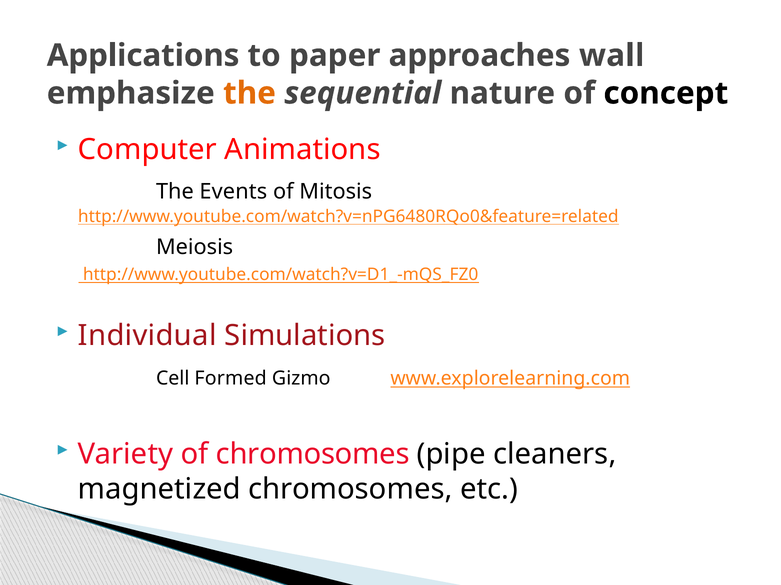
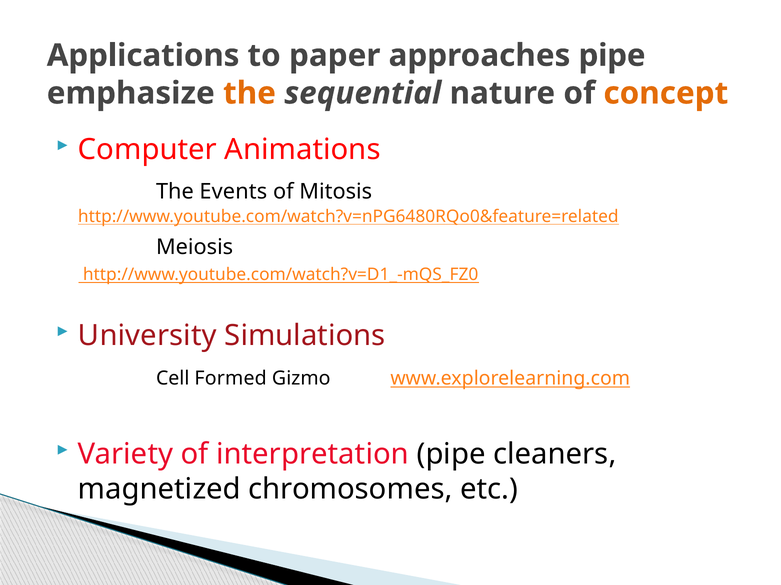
approaches wall: wall -> pipe (612, 56)
concept colour: black -> orange (666, 93)
Individual: Individual -> University (147, 336)
of chromosomes: chromosomes -> interpretation (313, 455)
